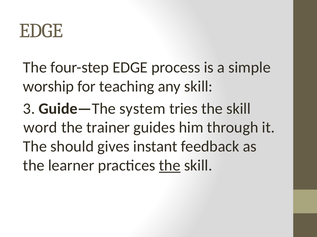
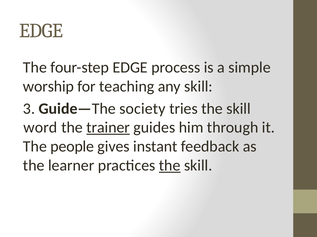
system: system -> society (142, 109)
trainer underline: none -> present (108, 128)
should: should -> people (72, 147)
